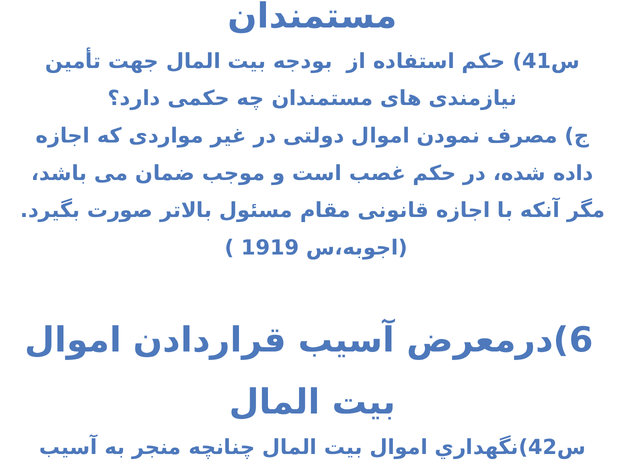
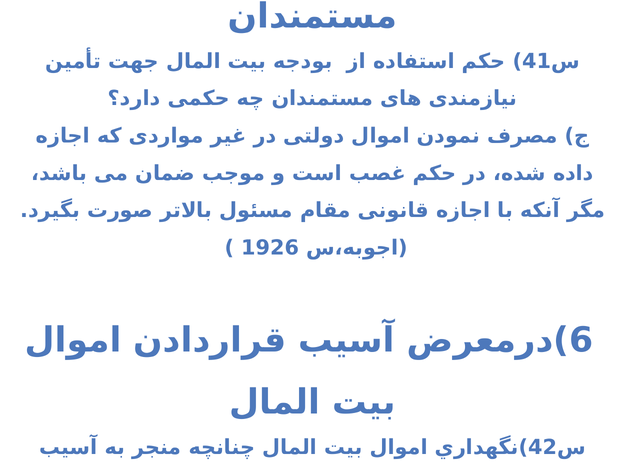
1919: 1919 -> 1926 (270, 248)
